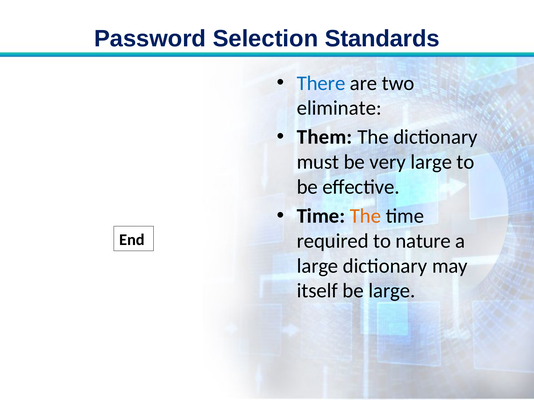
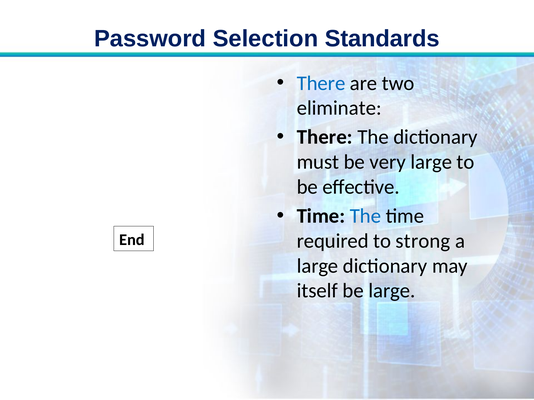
Them: Them -> There (325, 137)
The colour: orange -> blue (365, 216)
nature: nature -> strong (423, 241)
